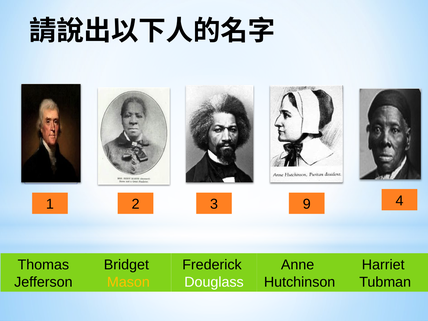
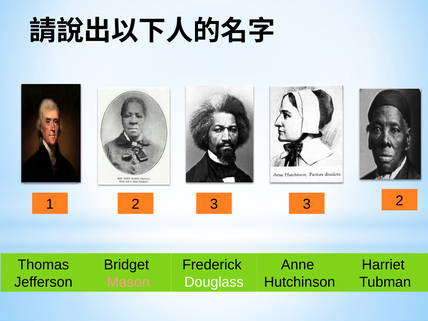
1 9: 9 -> 3 (307, 204)
2 4: 4 -> 2 (399, 201)
Mason colour: yellow -> pink (128, 282)
